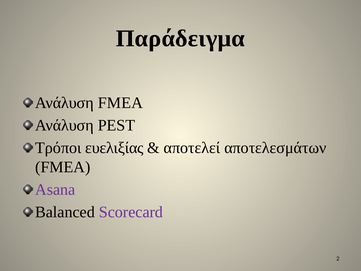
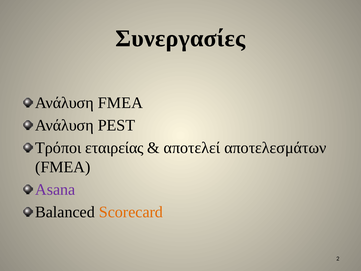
Παράδειγμα: Παράδειγμα -> Συνεργασίες (180, 38)
ευελιξίας: ευελιξίας -> εταιρείας (114, 148)
Scorecard colour: purple -> orange (131, 212)
